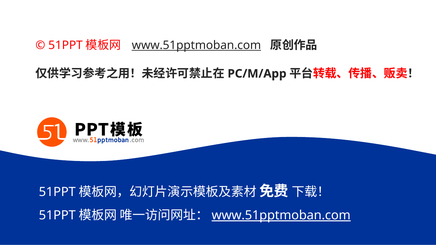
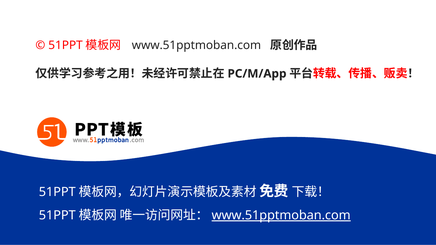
www.51pptmoban.com underline: present -> none (196, 45)
